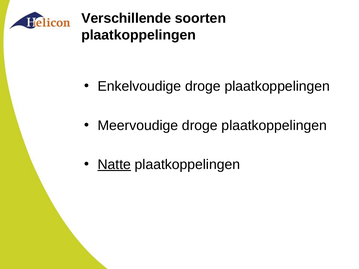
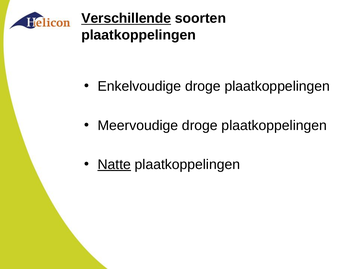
Verschillende underline: none -> present (126, 18)
